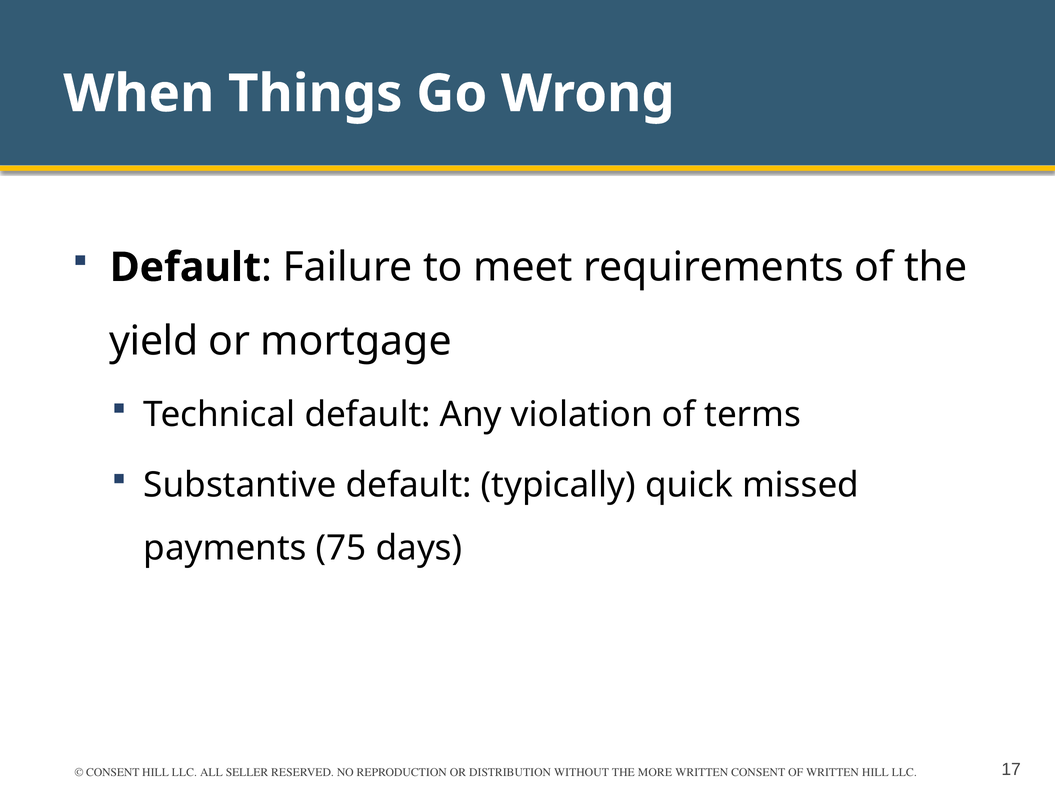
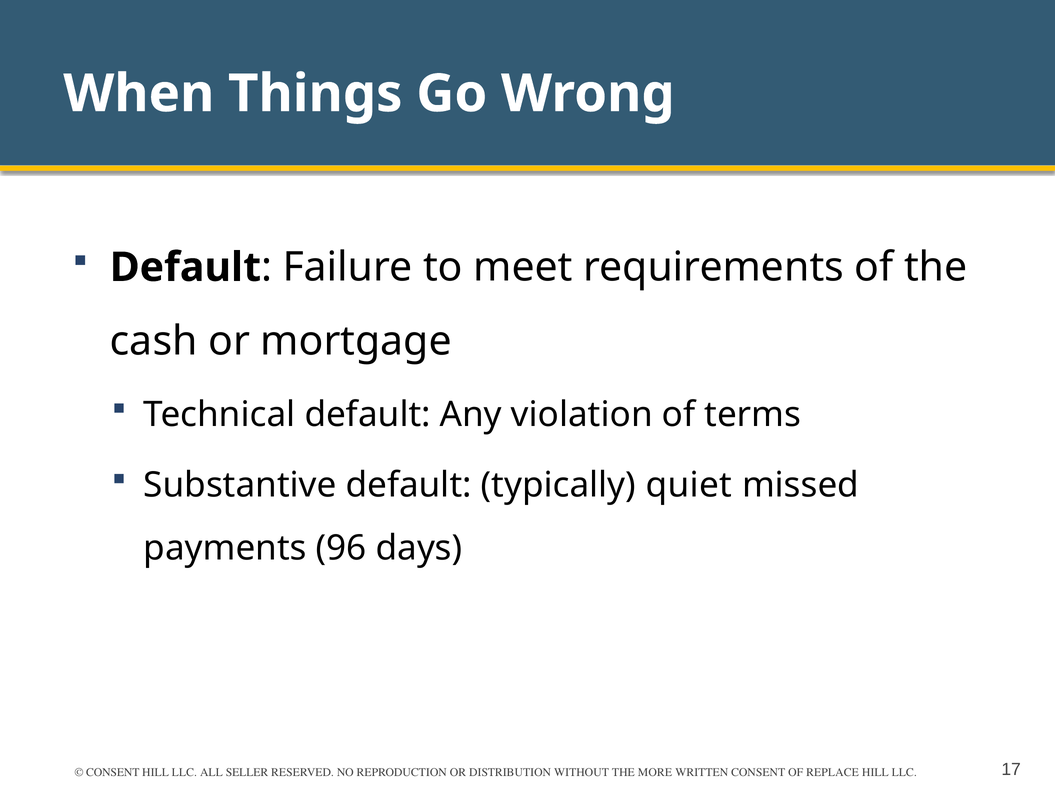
yield: yield -> cash (154, 341)
quick: quick -> quiet (689, 485)
75: 75 -> 96 (341, 548)
OF WRITTEN: WRITTEN -> REPLACE (832, 773)
